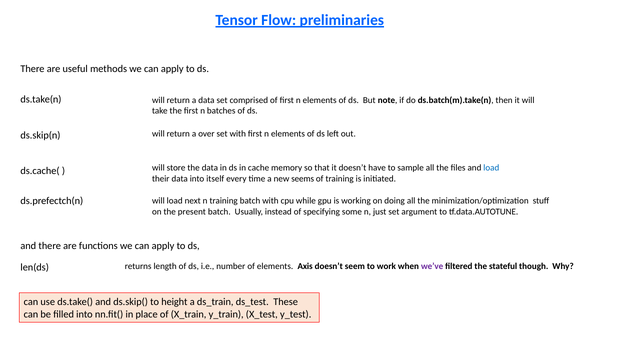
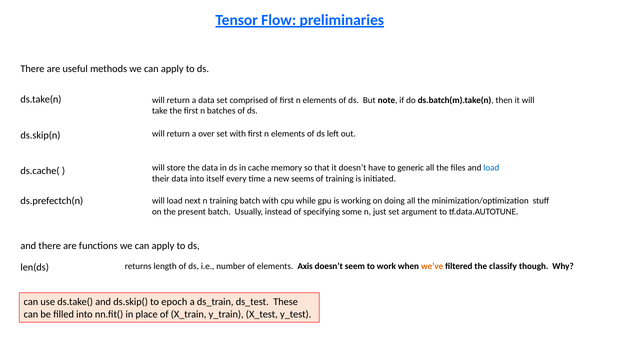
sample: sample -> generic (411, 168)
we’ve colour: purple -> orange (432, 266)
stateful: stateful -> classify (503, 266)
height: height -> epoch (174, 302)
